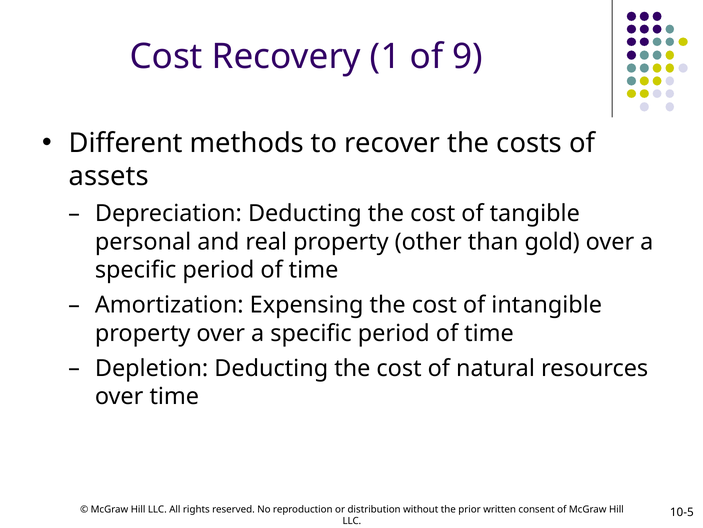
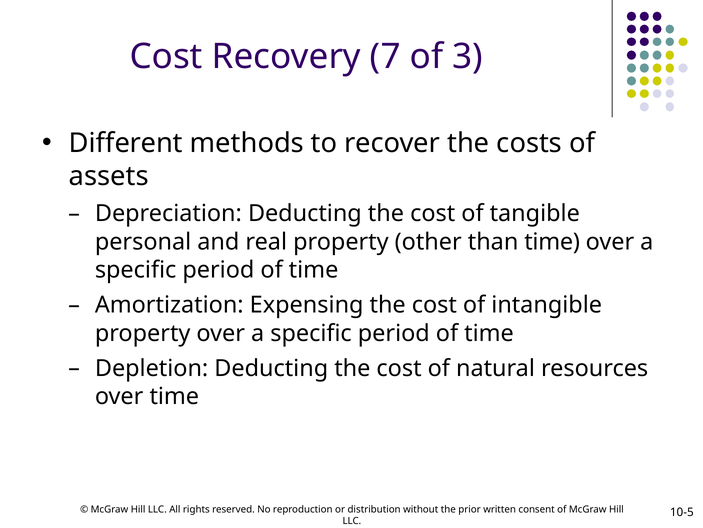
1: 1 -> 7 (385, 57)
9: 9 -> 3 (468, 57)
than gold: gold -> time (552, 241)
